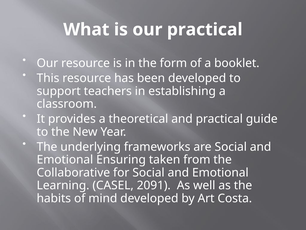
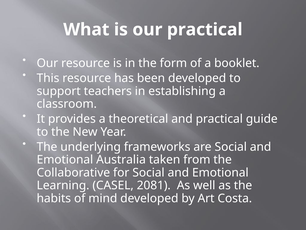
Ensuring: Ensuring -> Australia (121, 159)
2091: 2091 -> 2081 (154, 185)
